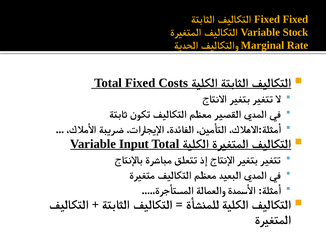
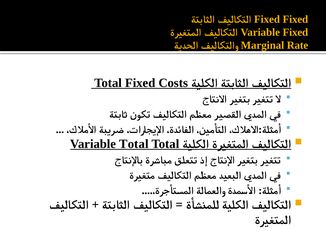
Variable Stock: Stock -> Fixed (295, 32)
Variable Input: Input -> Total (134, 144)
